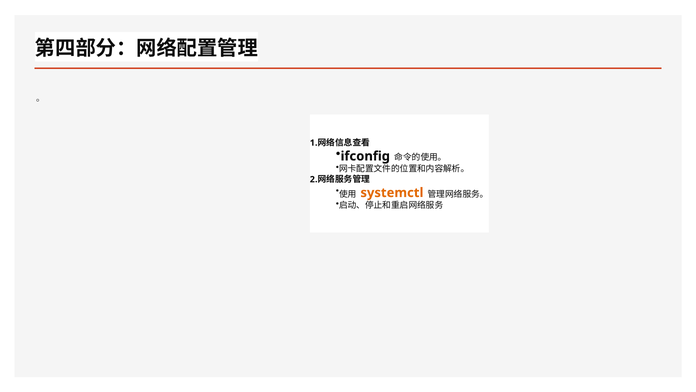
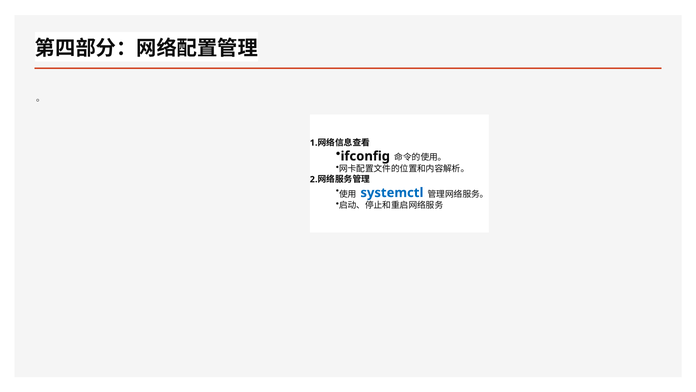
systemctl colour: orange -> blue (392, 193)
